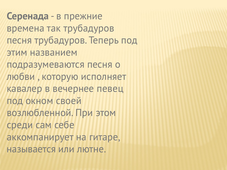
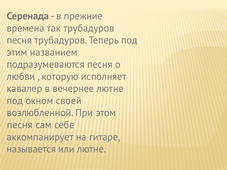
вечернее певец: певец -> лютне (110, 89)
среди: среди -> песня (20, 125)
